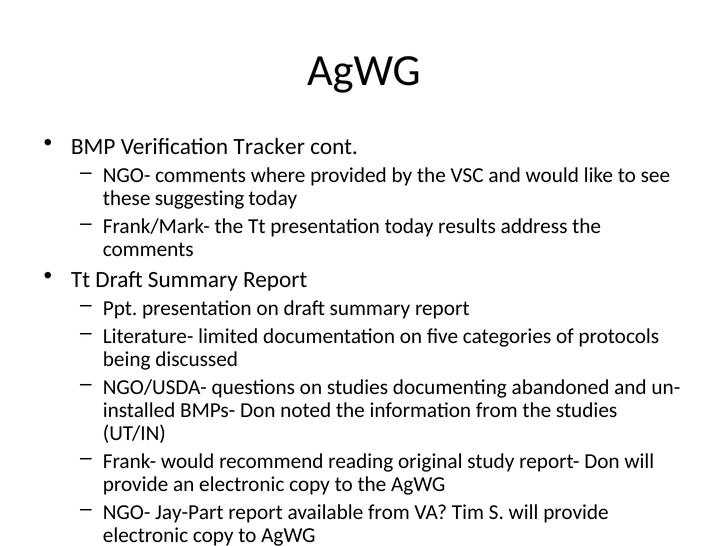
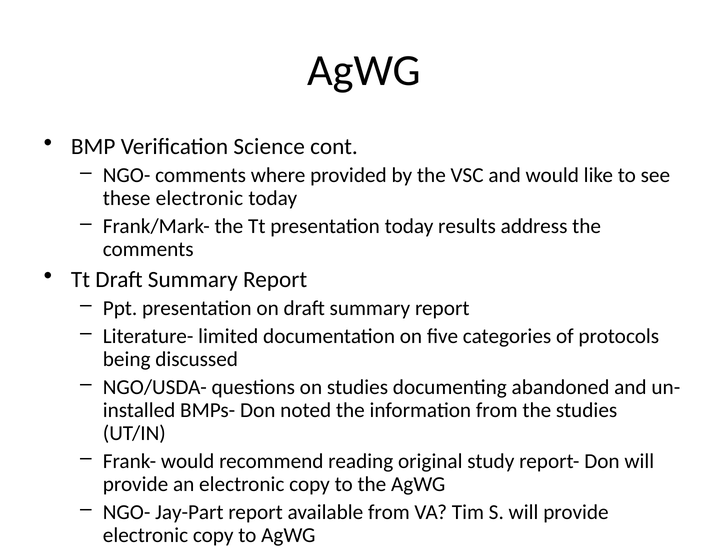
Tracker: Tracker -> Science (269, 147)
these suggesting: suggesting -> electronic (199, 198)
